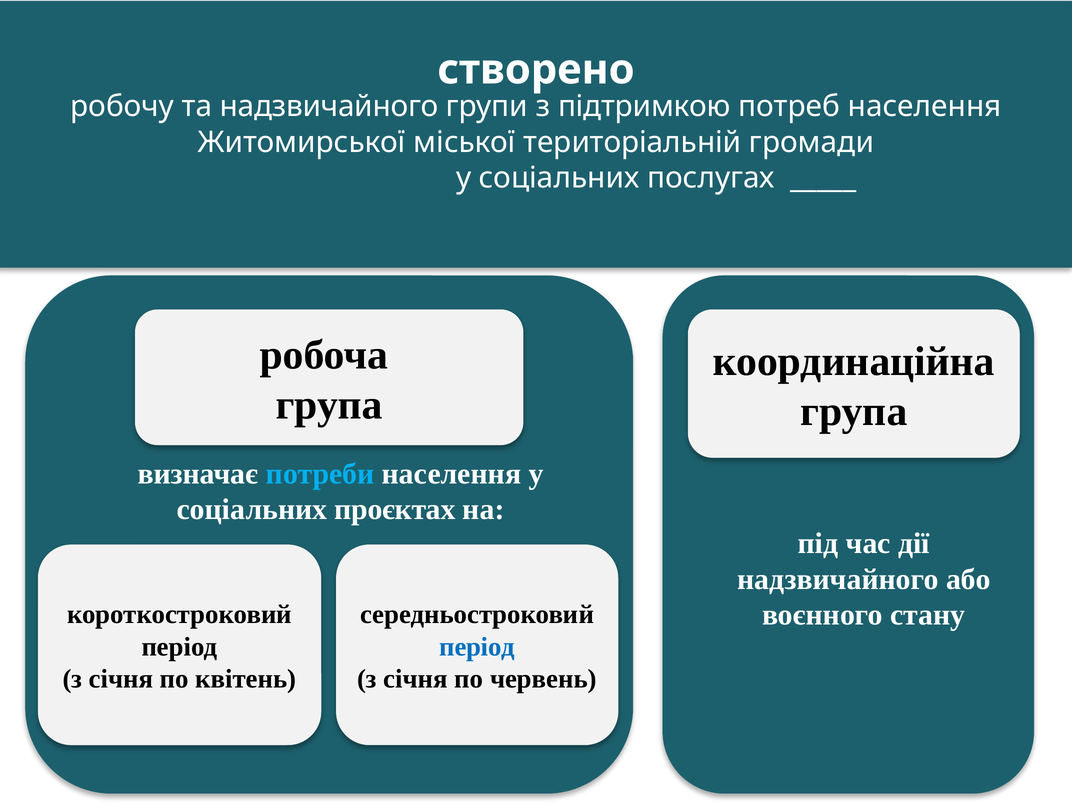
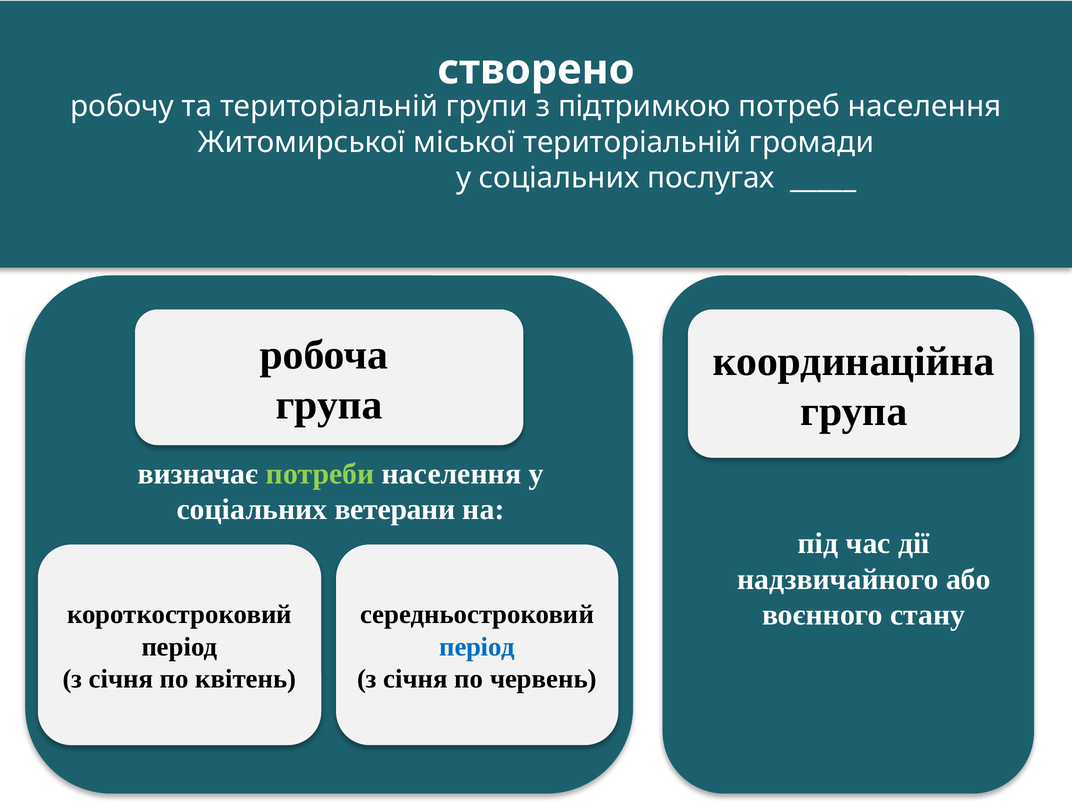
та надзвичайного: надзвичайного -> територіальній (329, 107)
потреби colour: light blue -> light green (320, 474)
проєктах: проєктах -> ветерани (395, 510)
